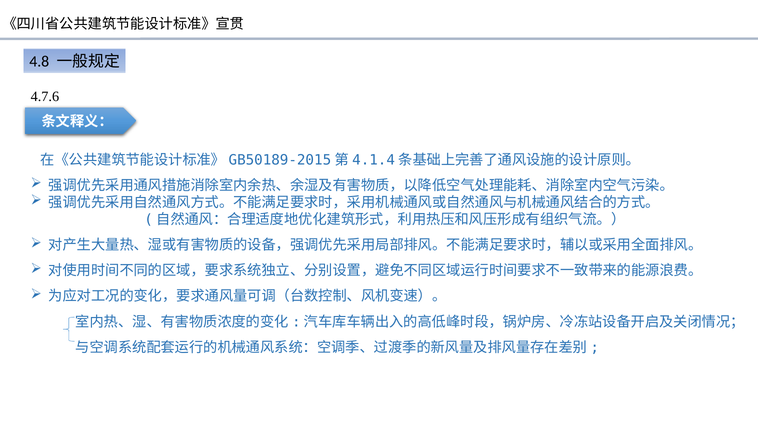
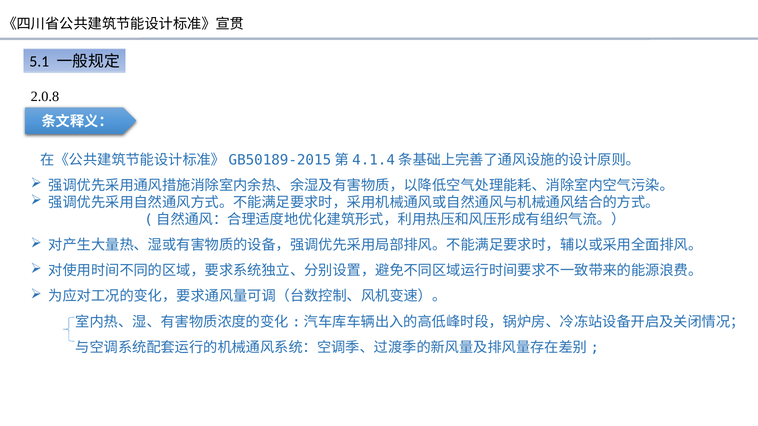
4.8: 4.8 -> 5.1 (39, 62)
4.7.6: 4.7.6 -> 2.0.8 (45, 97)
